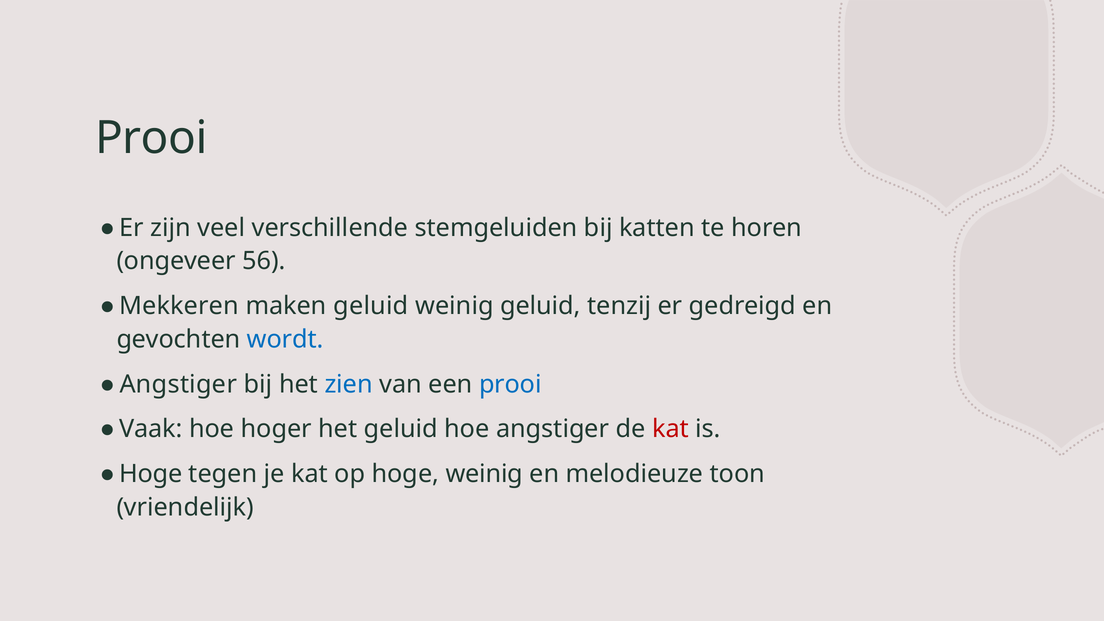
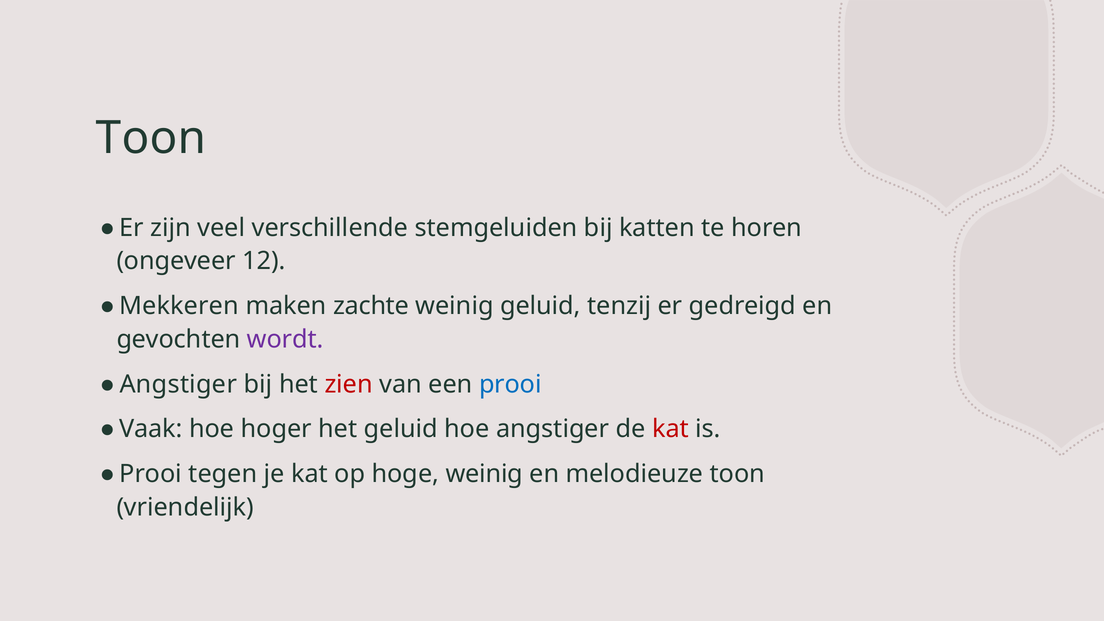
Prooi: Prooi -> Toon (151, 138)
56: 56 -> 12 (264, 261)
maken geluid: geluid -> zachte (371, 306)
wordt colour: blue -> purple (285, 339)
zien colour: blue -> red (349, 384)
Hoge: Hoge -> Prooi (151, 474)
